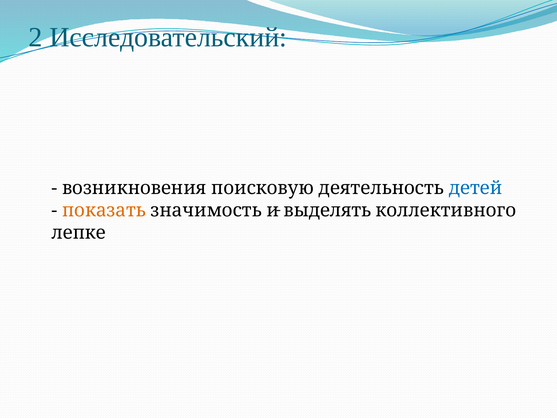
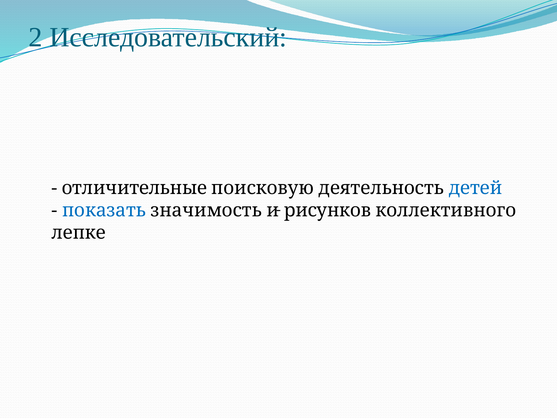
возникновения: возникновения -> отличительные (134, 188)
показать colour: orange -> blue (104, 210)
выделять: выделять -> рисунков (327, 210)
